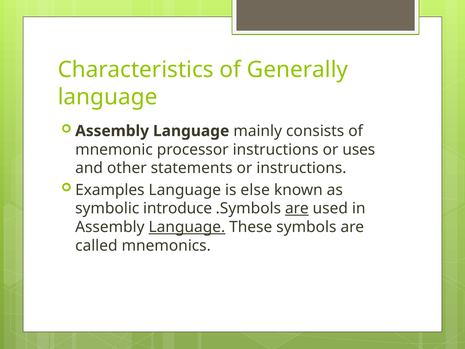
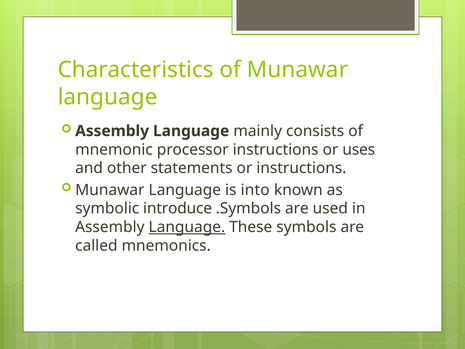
of Generally: Generally -> Munawar (297, 70)
Examples: Examples -> Munawar (110, 190)
else: else -> into (255, 190)
are underline: present -> none (297, 208)
